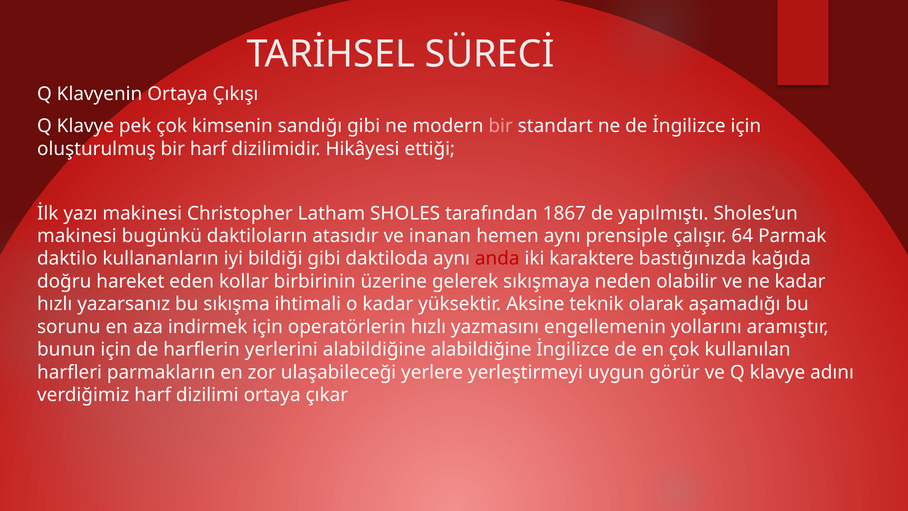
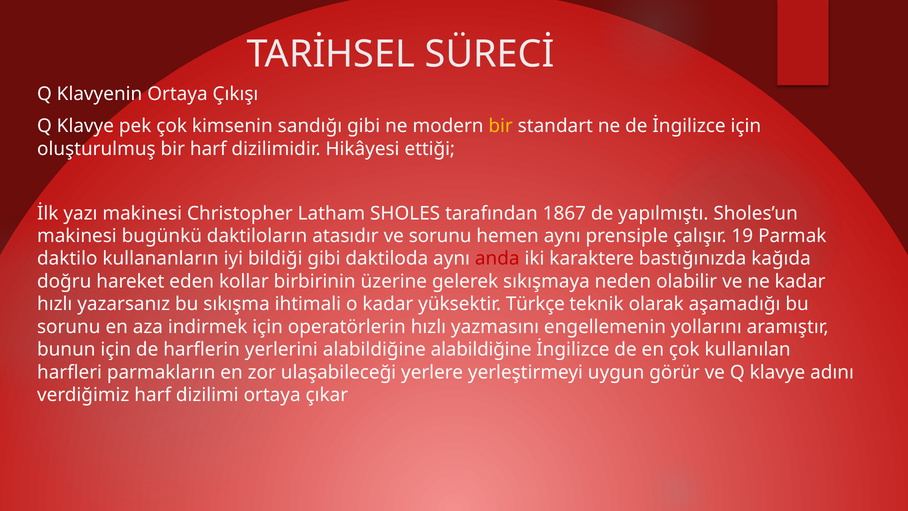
bir colour: pink -> yellow (501, 126)
ve inanan: inanan -> sorunu (440, 236)
64: 64 -> 19 (742, 236)
Aksine: Aksine -> Türkçe (535, 304)
